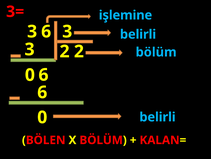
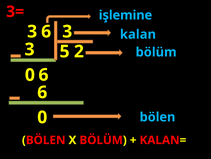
belirli: belirli -> kalan (138, 34)
2: 2 -> 5 (65, 51)
belirli: belirli -> bölen (157, 117)
